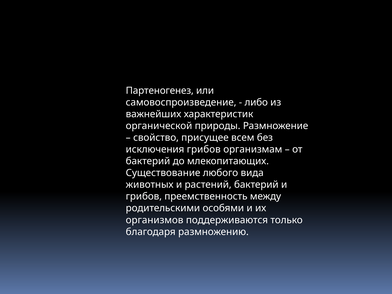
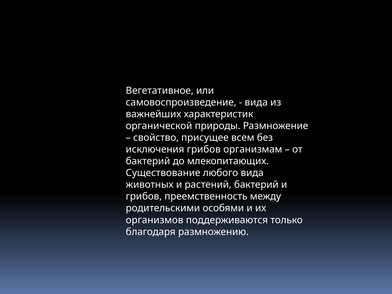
Партеногенез: Партеногенез -> Вегетативное (160, 91)
либо: либо -> вида (256, 102)
